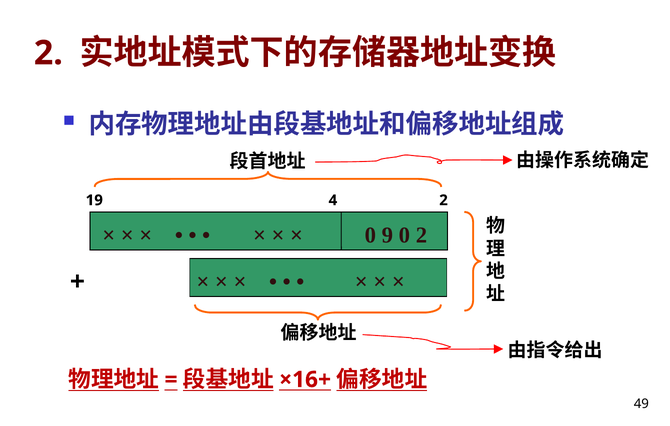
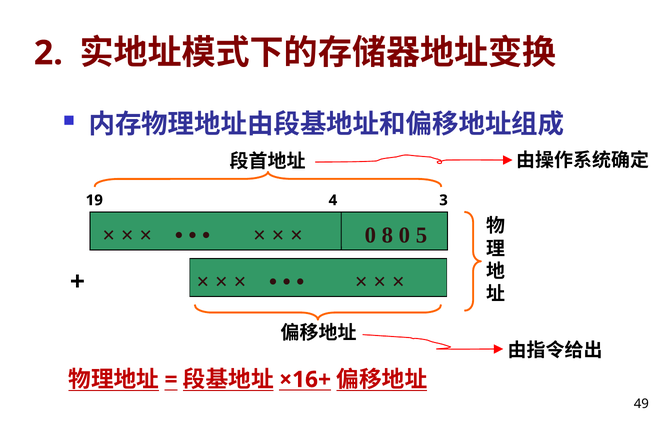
19 2: 2 -> 3 (444, 200)
9: 9 -> 8 (387, 235)
0 2: 2 -> 5 (421, 235)
